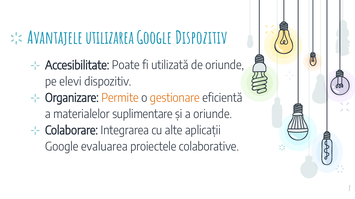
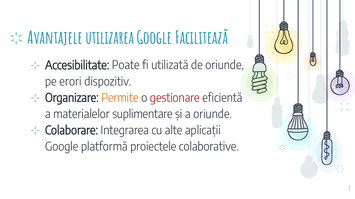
Google Dispozitiv: Dispozitiv -> Facilitează (201, 38)
elevi: elevi -> erori (71, 82)
gestionare colour: orange -> red (175, 98)
evaluarea: evaluarea -> platformă (104, 147)
